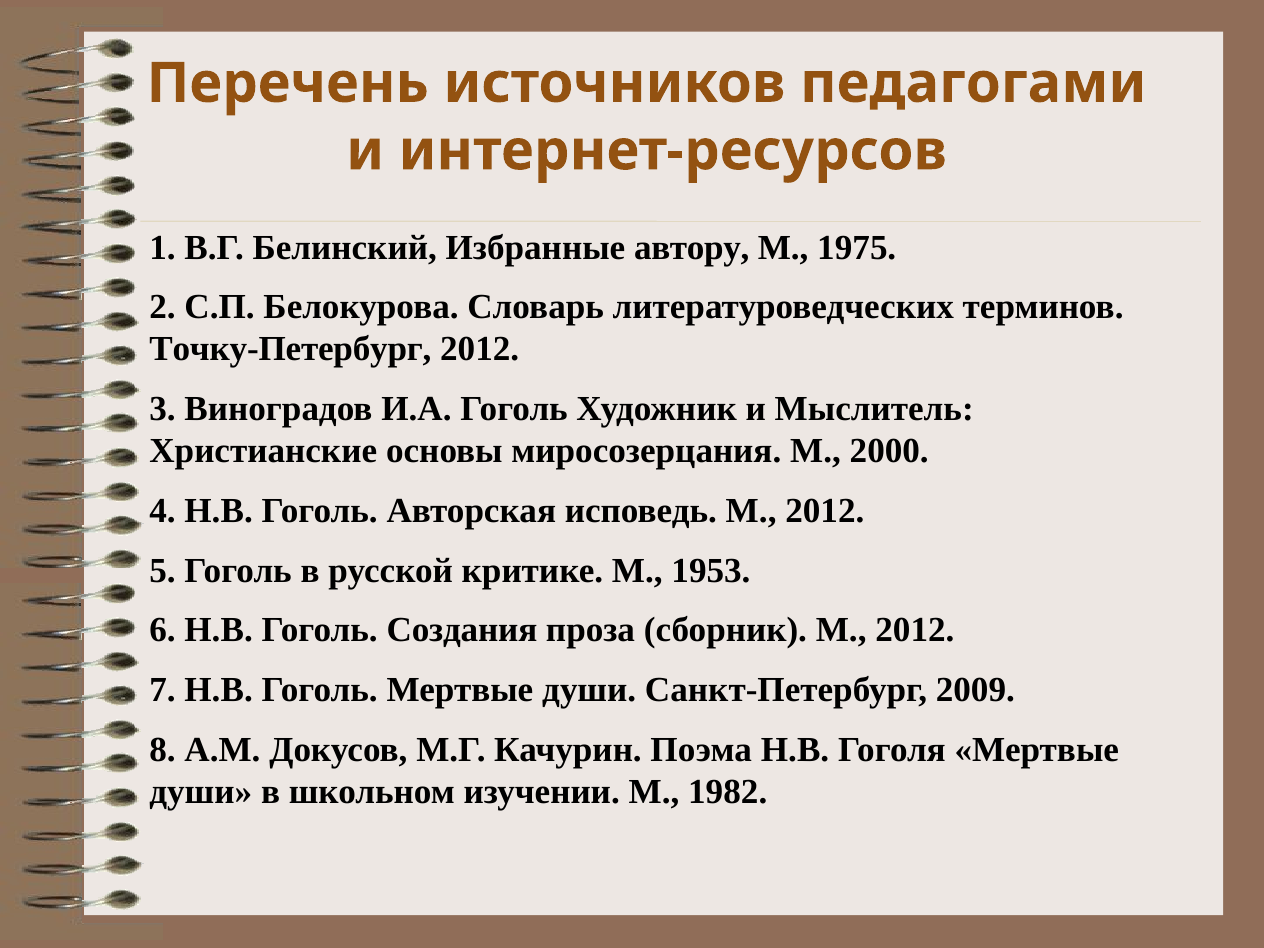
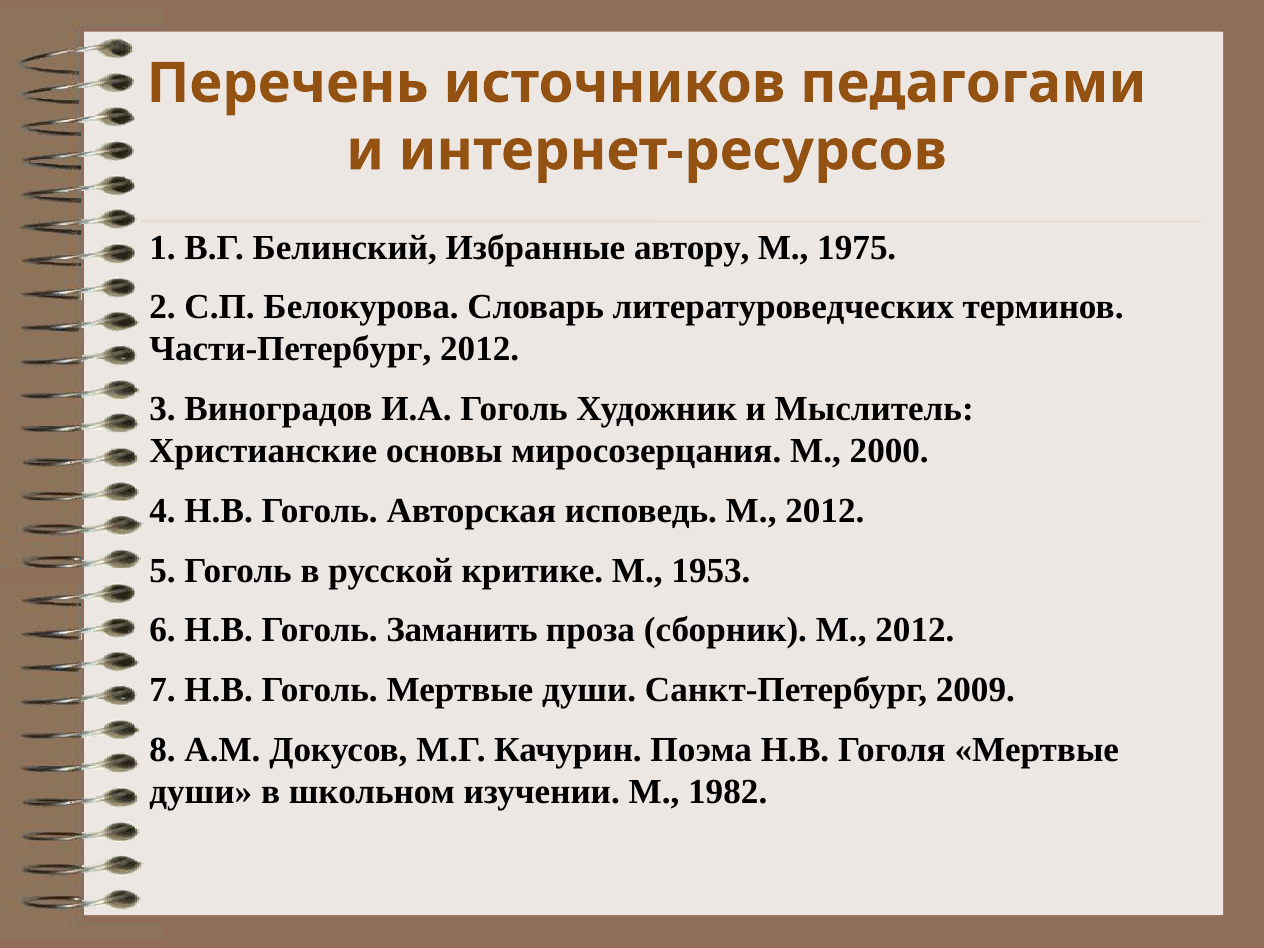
Точку-Петербург: Точку-Петербург -> Части-Петербург (290, 349)
Создания: Создания -> Заманить (462, 630)
